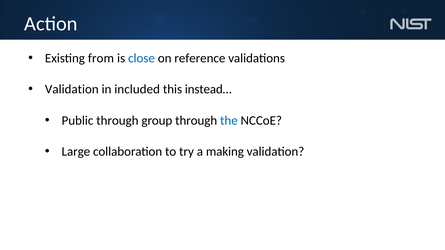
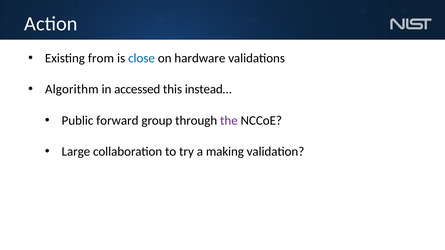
reference: reference -> hardware (200, 58)
Validation: Validation -> Algorithm (72, 89)
included: included -> accessed (137, 89)
Public through: through -> forward (117, 121)
the colour: blue -> purple (229, 121)
